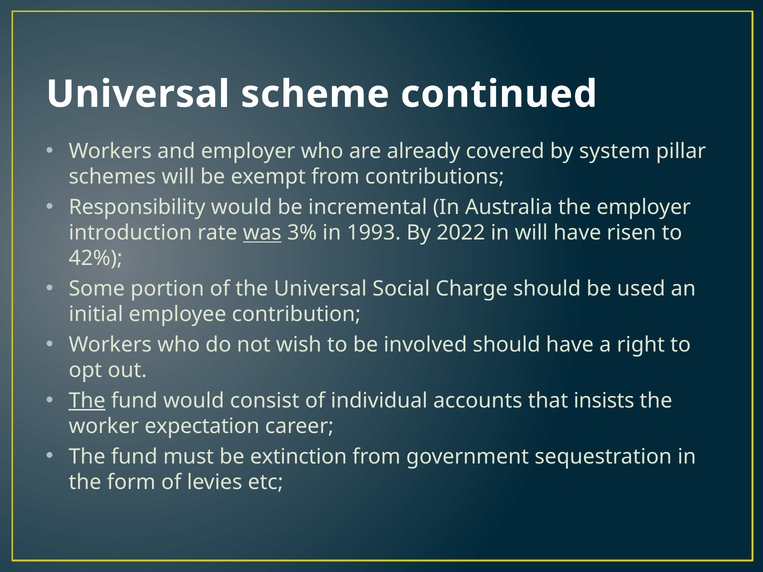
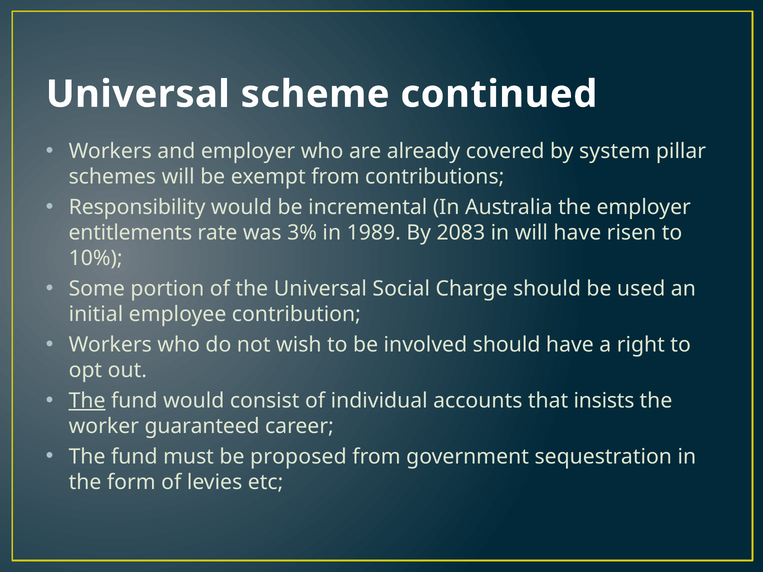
introduction: introduction -> entitlements (130, 233)
was underline: present -> none (262, 233)
1993: 1993 -> 1989 (374, 233)
2022: 2022 -> 2083 (461, 233)
42%: 42% -> 10% (96, 258)
expectation: expectation -> guaranteed (202, 426)
extinction: extinction -> proposed (298, 457)
